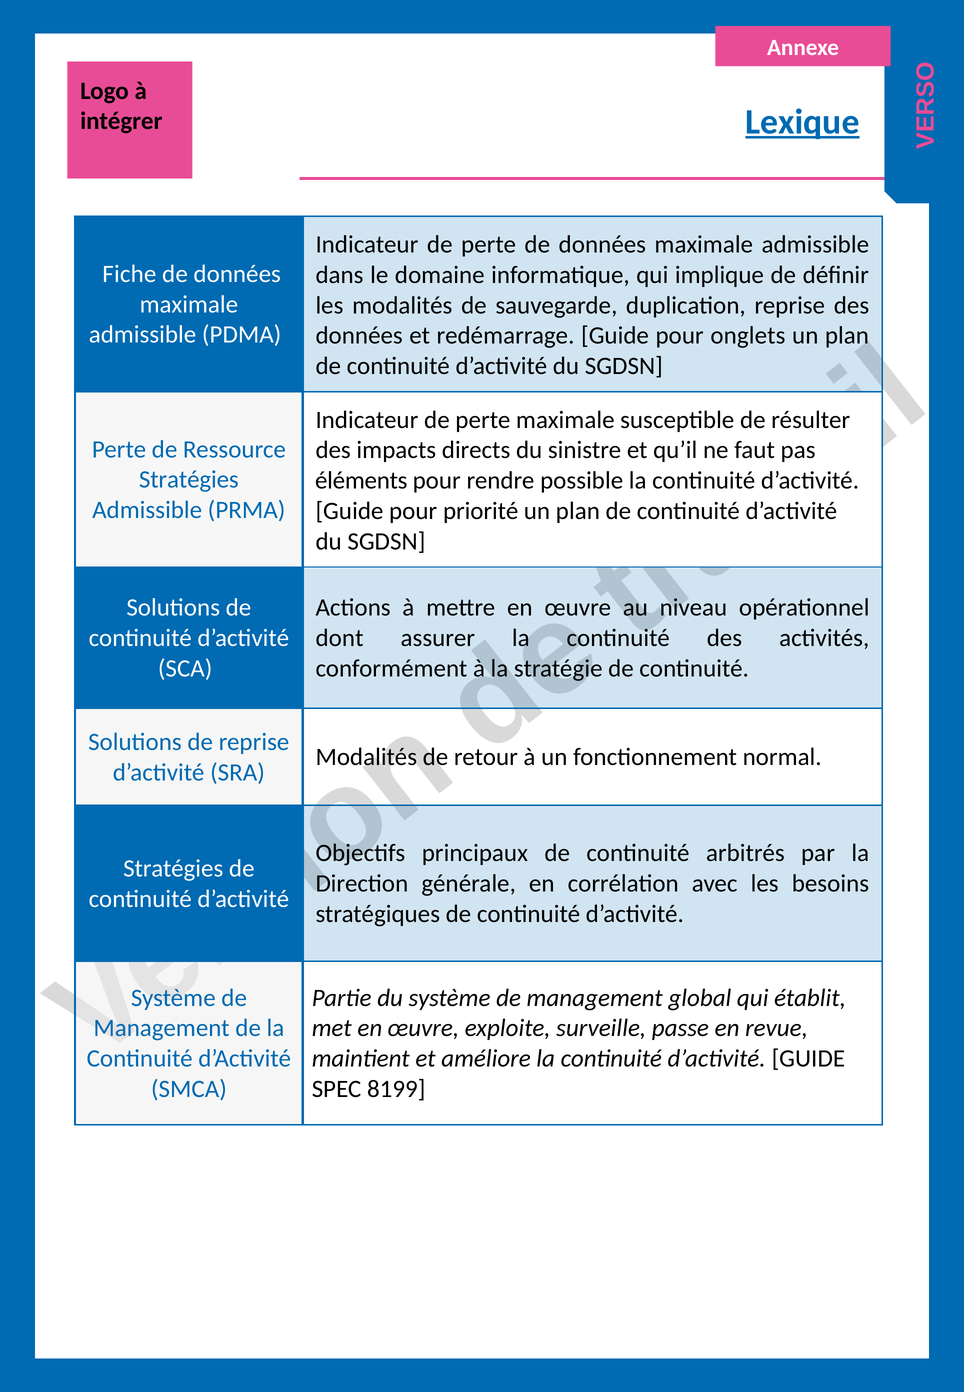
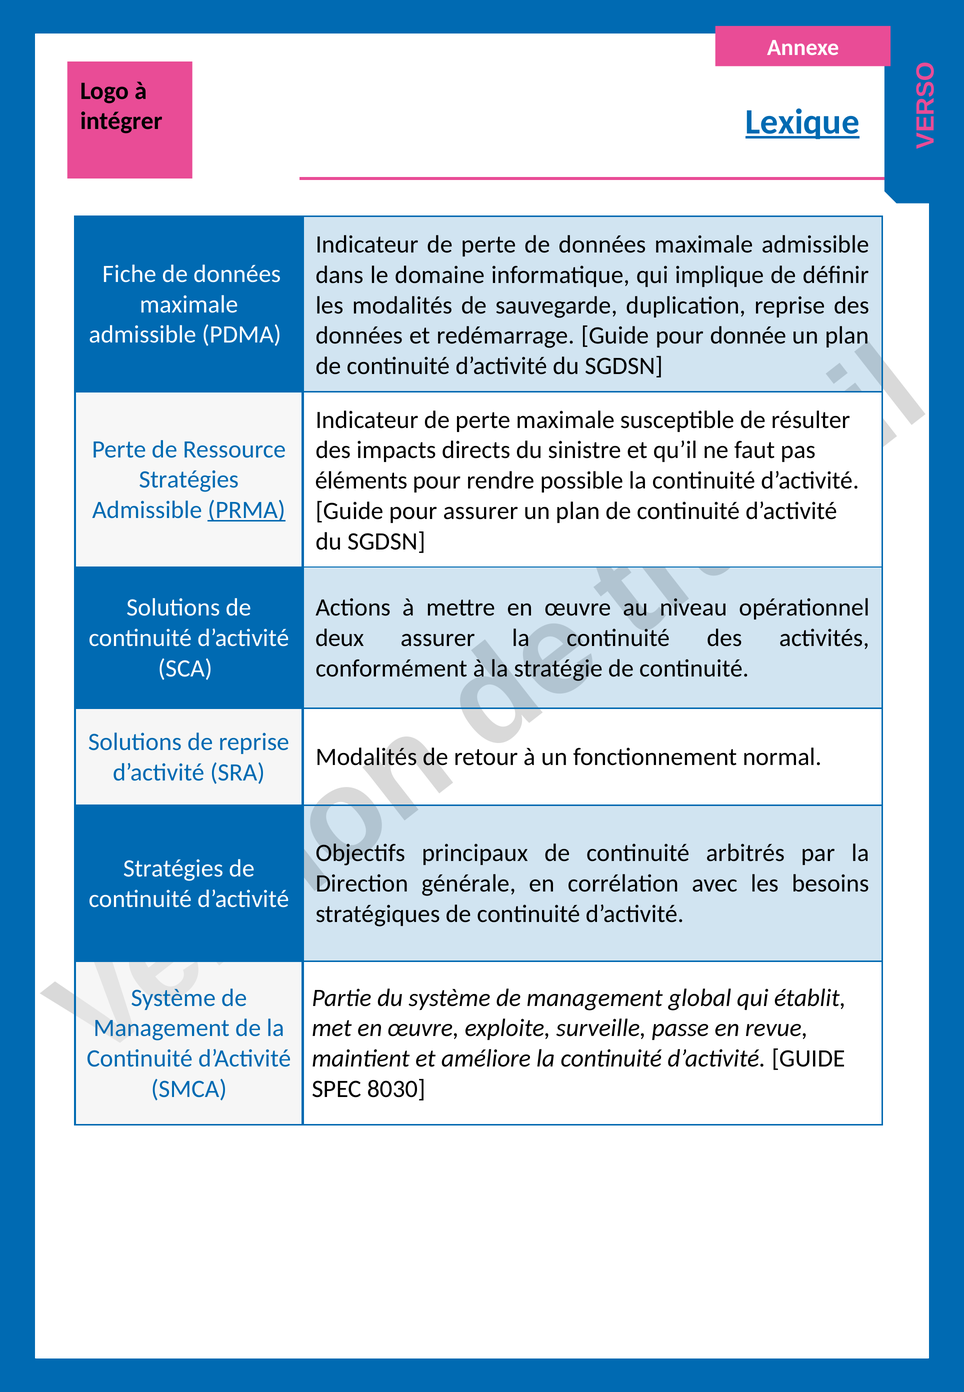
onglets: onglets -> donnée (748, 336)
PRMA underline: none -> present (247, 510)
pour priorité: priorité -> assurer (481, 511)
dont: dont -> deux (340, 638)
8199: 8199 -> 8030 (396, 1089)
